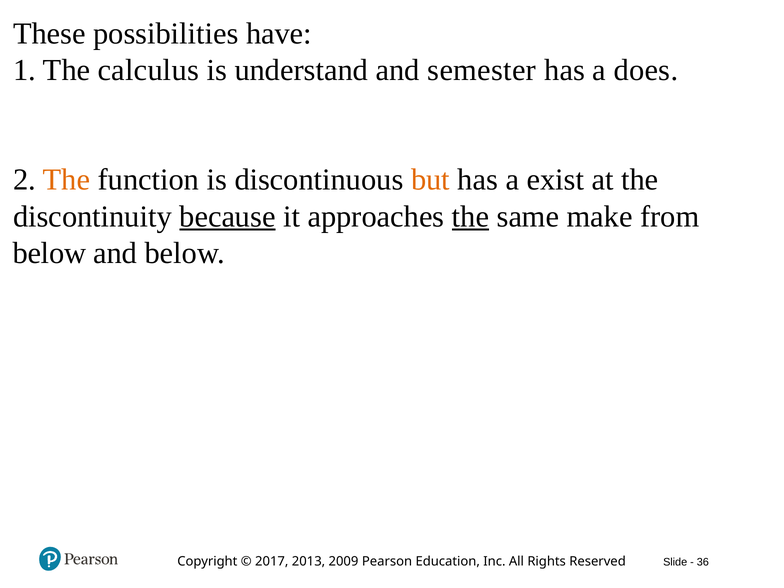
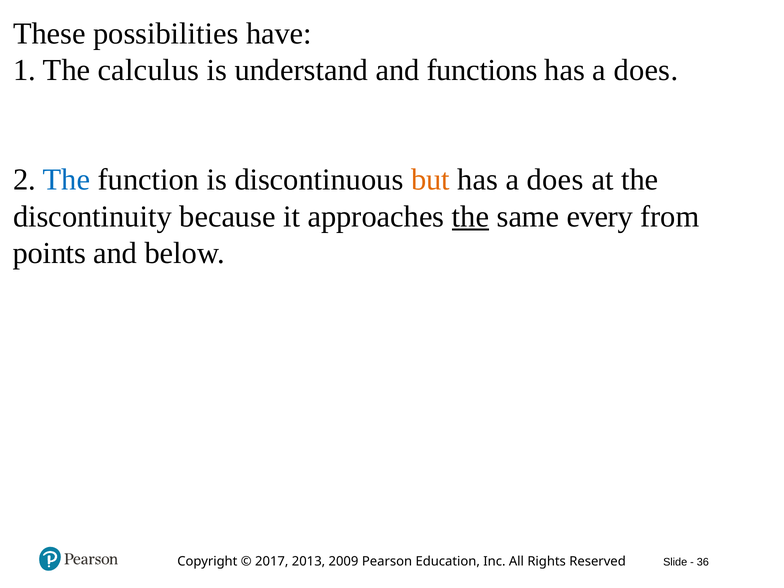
semester: semester -> functions (482, 70)
The colour: orange -> blue (67, 180)
exist: exist -> does (555, 180)
because underline: present -> none (227, 217)
make: make -> every (600, 217)
below: below -> points (49, 253)
